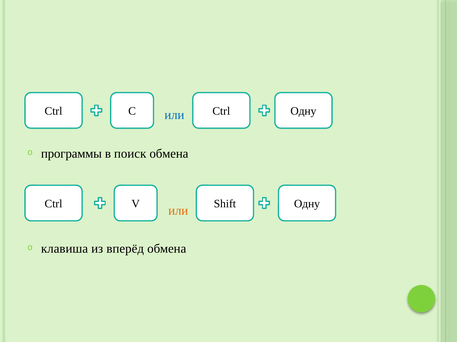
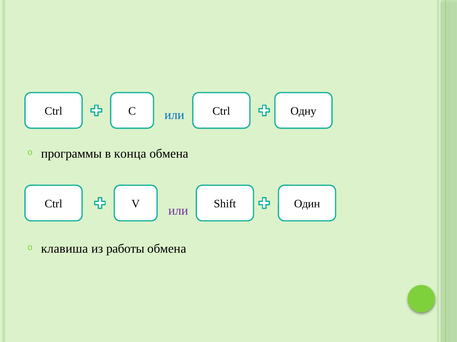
поиск: поиск -> конца (130, 154)
Shift Одну: Одну -> Один (307, 204)
или colour: orange -> purple (178, 211)
вперёд: вперёд -> работы (125, 249)
